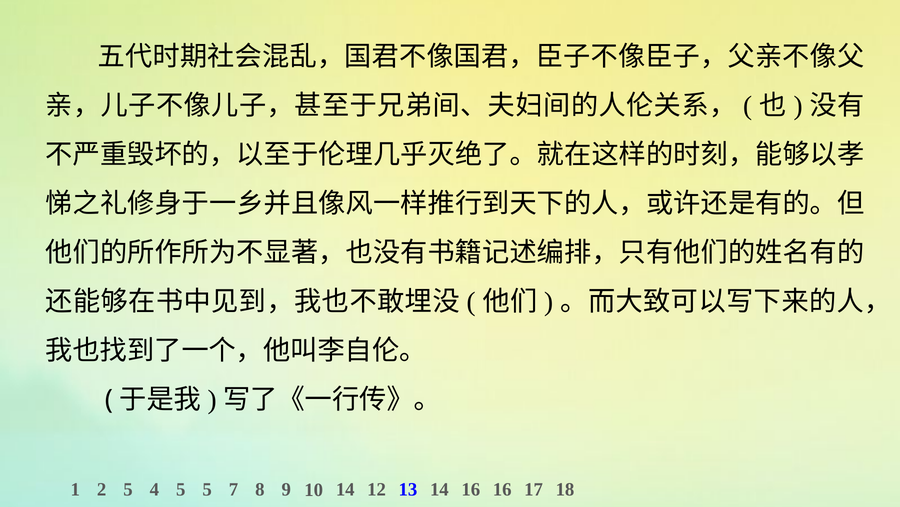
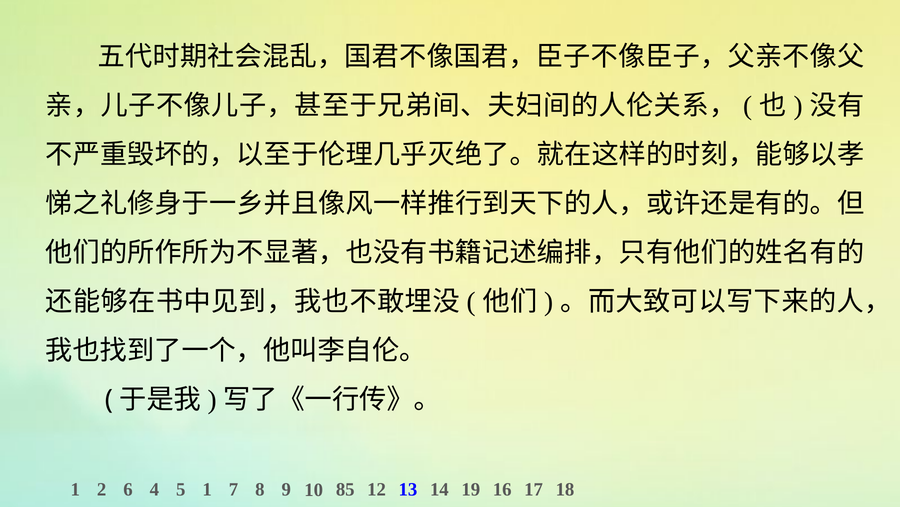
2 5: 5 -> 6 (128, 489)
5 5: 5 -> 1 (207, 489)
10 14: 14 -> 85 (345, 489)
14 16: 16 -> 19 (471, 489)
